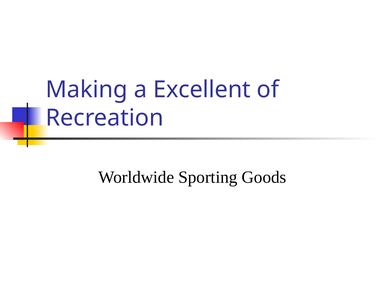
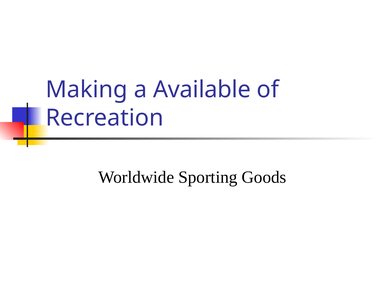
Excellent: Excellent -> Available (202, 90)
